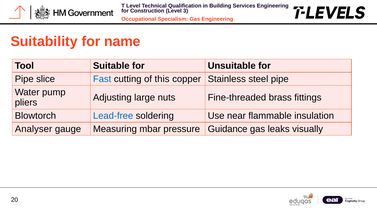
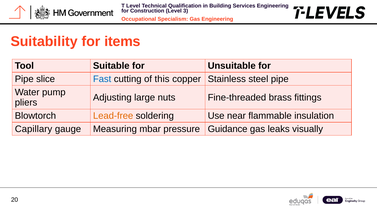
name: name -> items (122, 41)
Lead-free colour: blue -> orange (113, 116)
Analyser: Analyser -> Capillary (34, 129)
